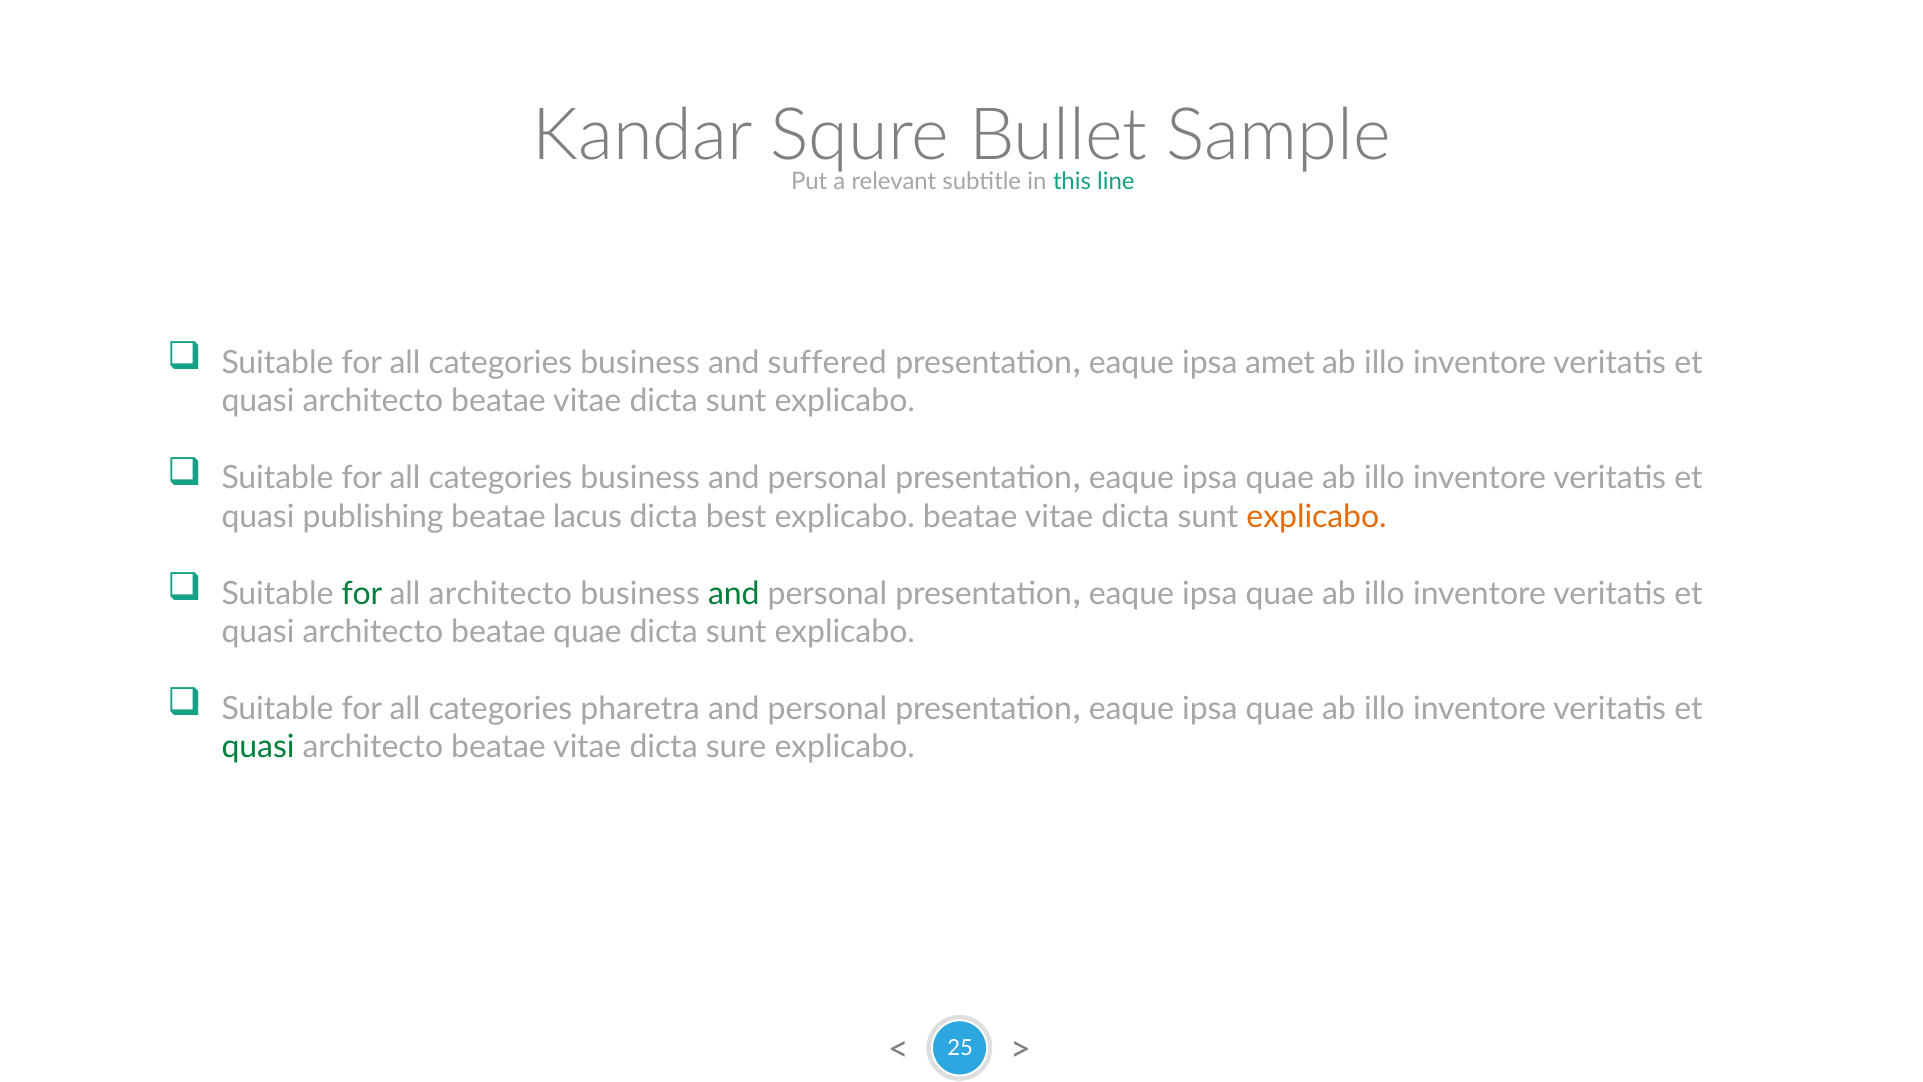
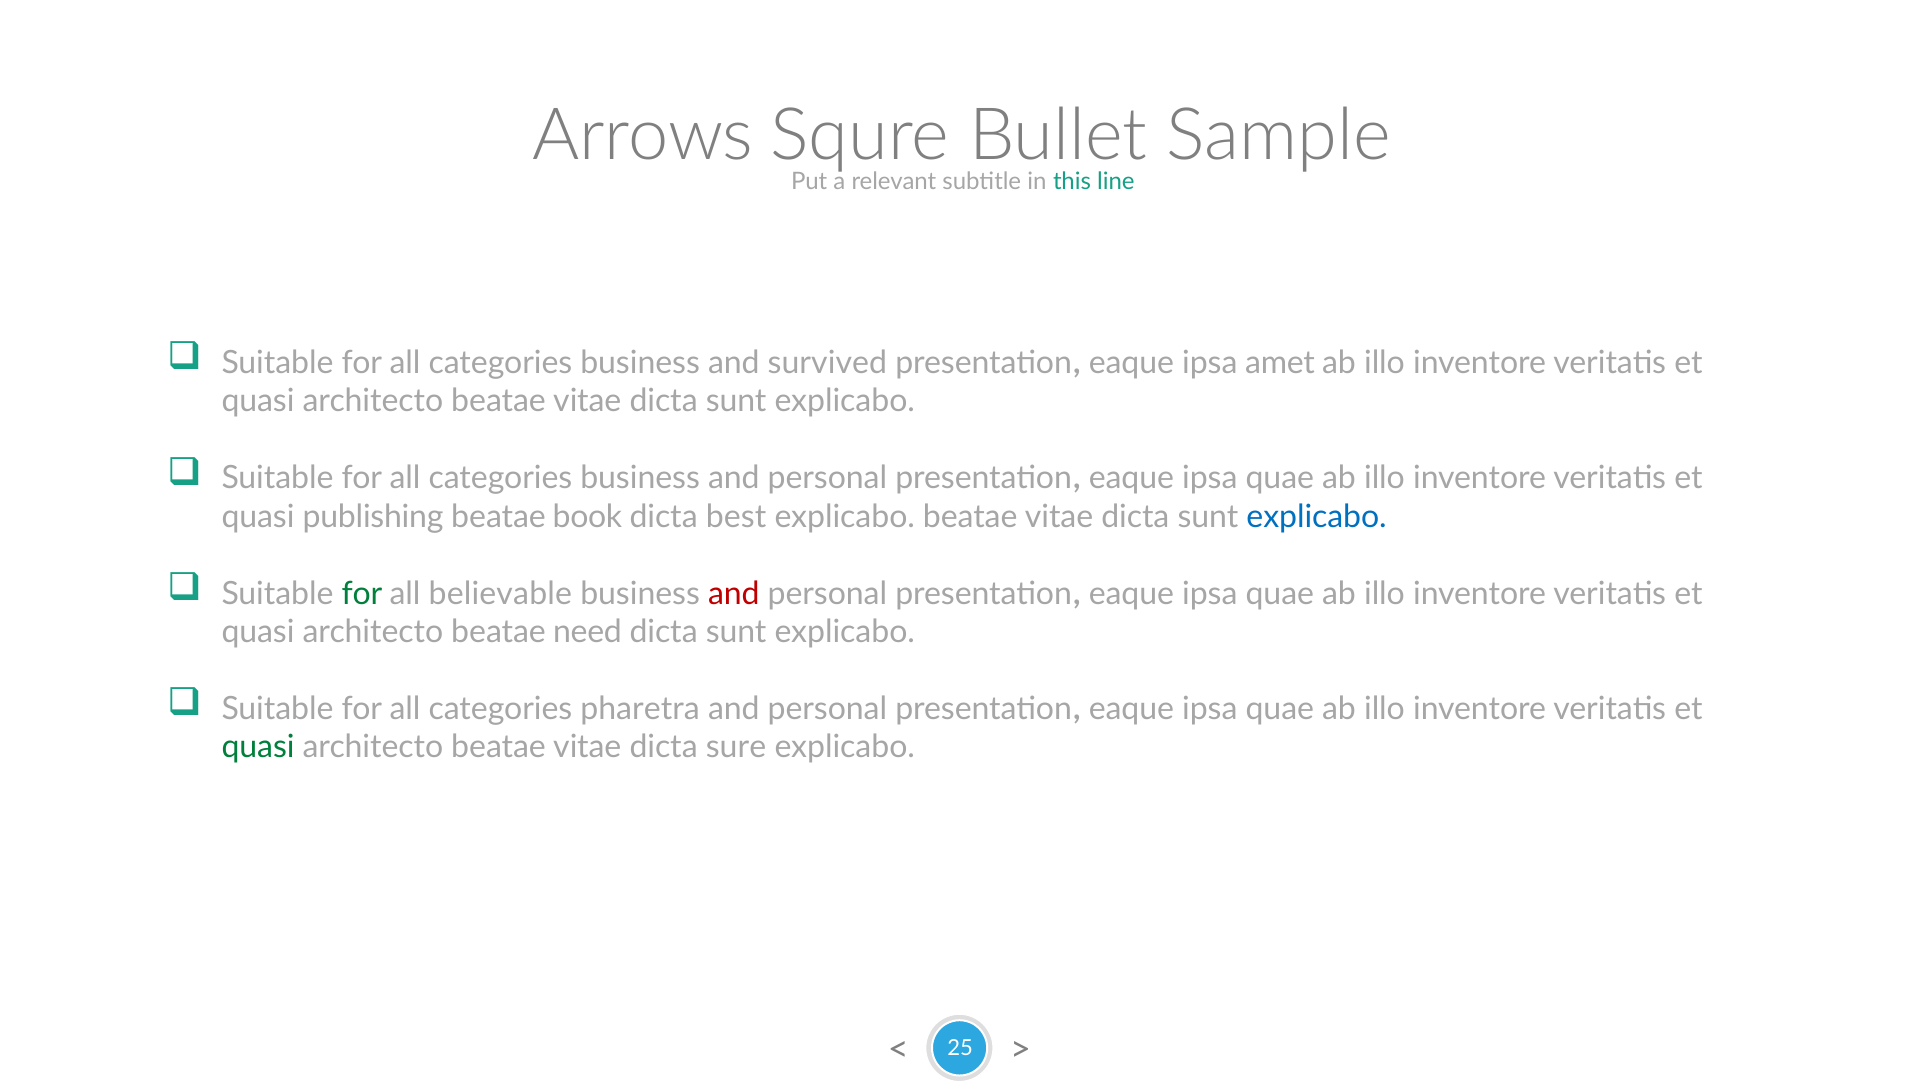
Kandar: Kandar -> Arrows (643, 136)
suffered: suffered -> survived (827, 363)
lacus: lacus -> book (587, 516)
explicabo colour: orange -> blue (1317, 516)
all architecto: architecto -> believable (500, 593)
and colour: green -> red (734, 593)
beatae quae: quae -> need (587, 632)
